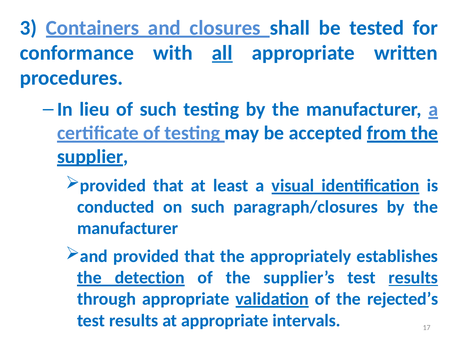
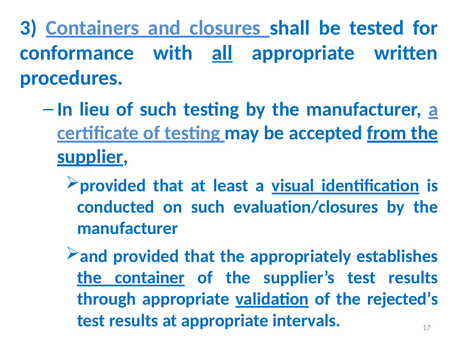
paragraph/closures: paragraph/closures -> evaluation/closures (306, 207)
detection: detection -> container (150, 278)
results underline: present -> none (413, 278)
